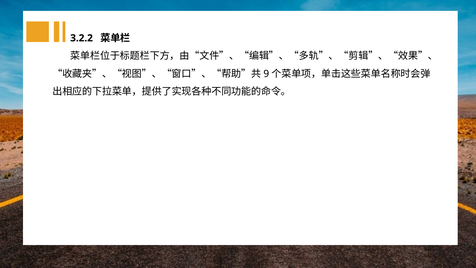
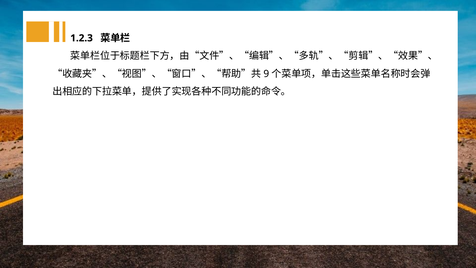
3.2.2: 3.2.2 -> 1.2.3 (82, 38)
